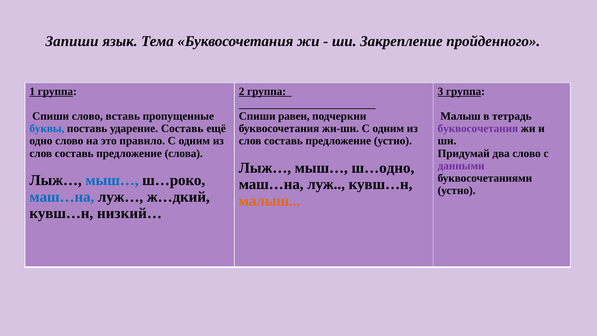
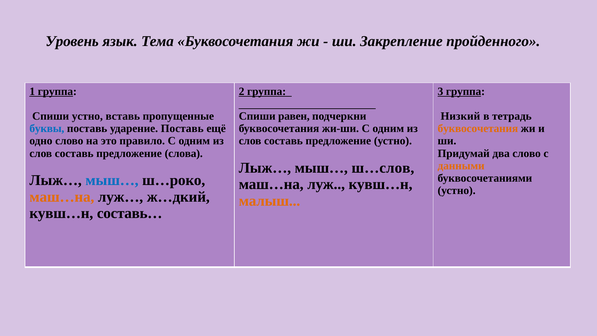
Запиши: Запиши -> Уровень (72, 41)
Спиши слово: слово -> устно (87, 116)
Малыш: Малыш -> Низкий (460, 116)
ударение Составь: Составь -> Поставь (182, 128)
буквосочетания colour: purple -> orange (478, 128)
данными colour: purple -> orange (461, 166)
ш…одно: ш…одно -> ш…слов (383, 168)
маш…на colour: blue -> orange (62, 197)
низкий…: низкий… -> составь… (130, 213)
